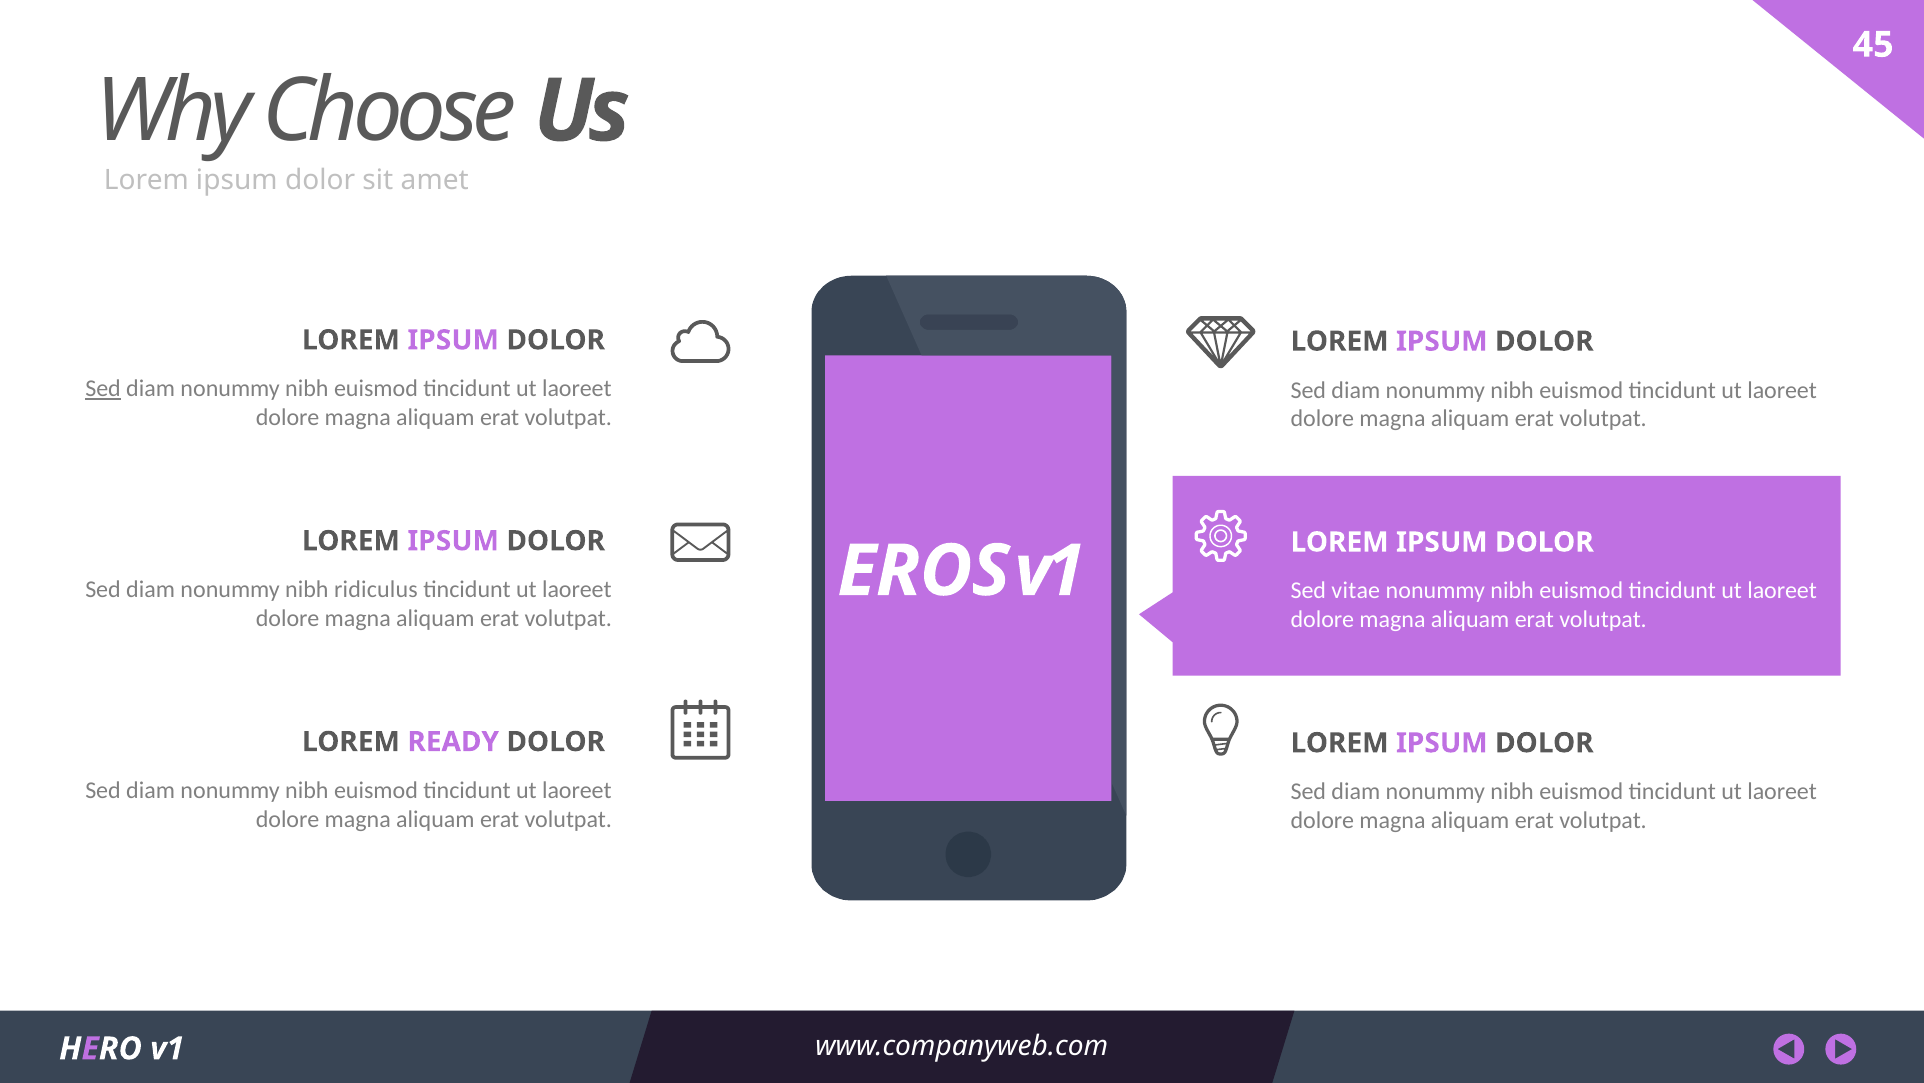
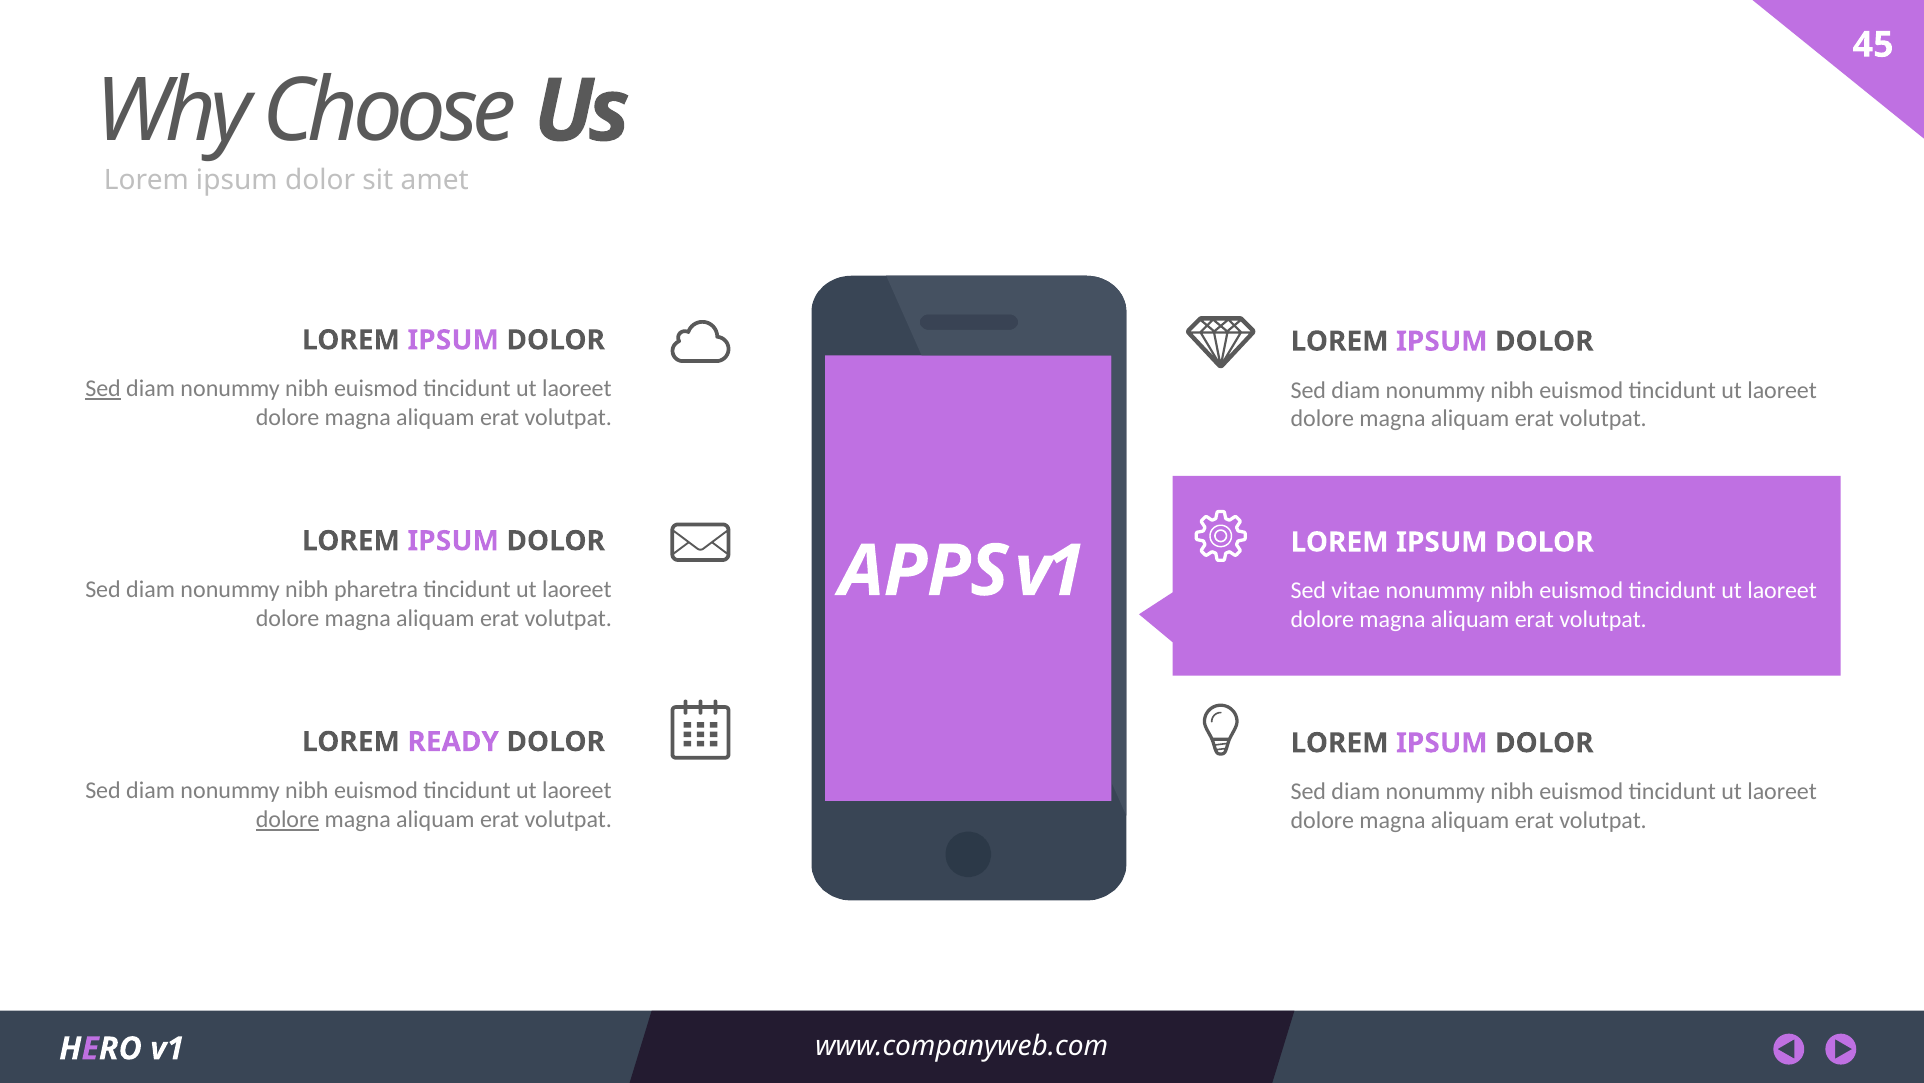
EROS: EROS -> APPS (924, 571)
ridiculus: ridiculus -> pharetra (376, 589)
dolore underline: none -> present (288, 819)
